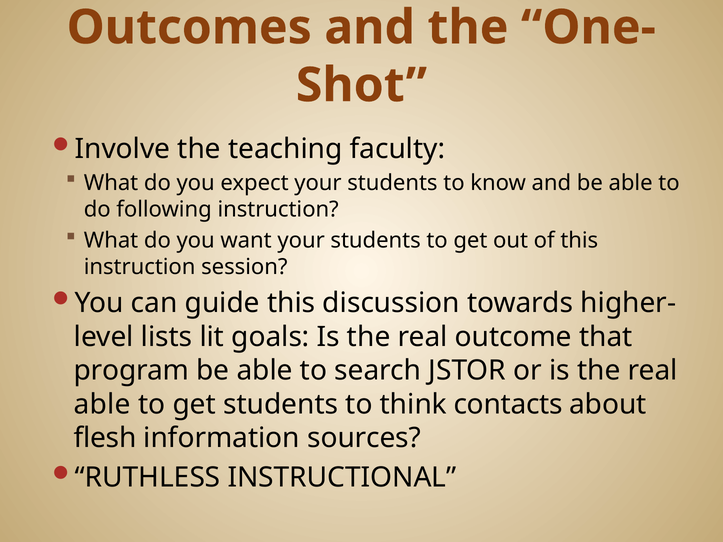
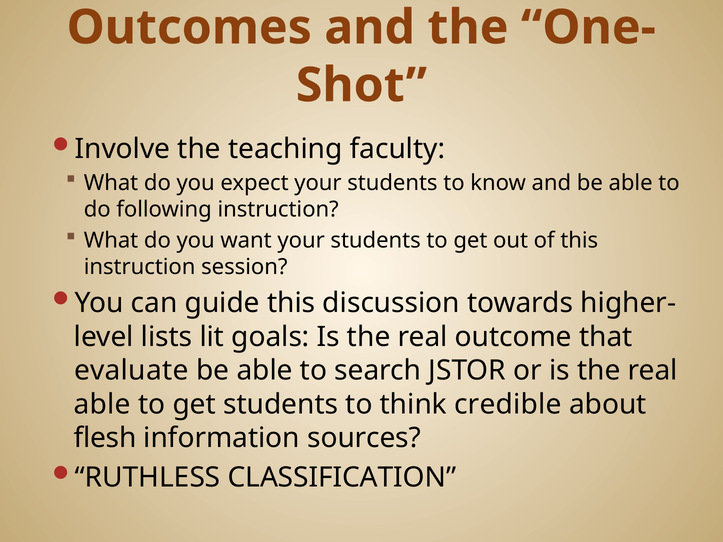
program: program -> evaluate (131, 371)
contacts: contacts -> credible (508, 404)
INSTRUCTIONAL: INSTRUCTIONAL -> CLASSIFICATION (342, 478)
